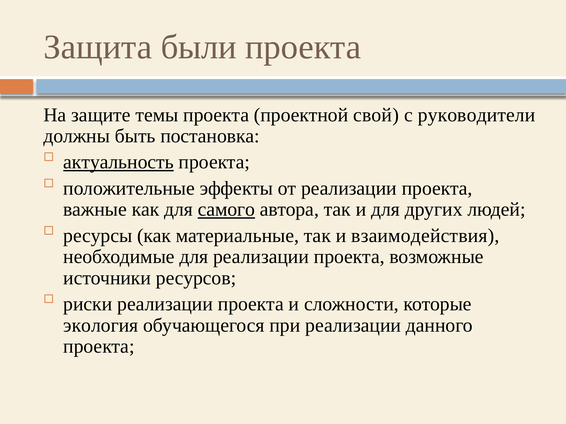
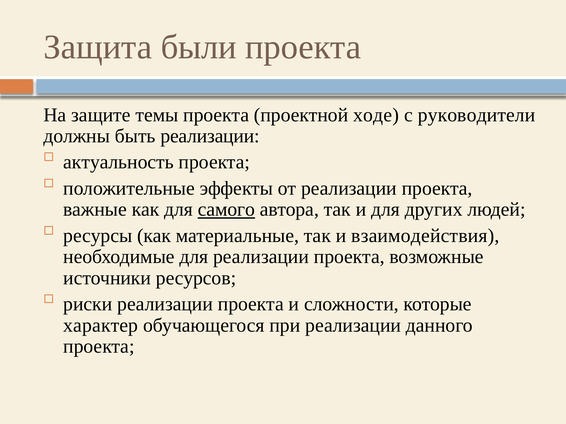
свой: свой -> ходе (376, 115)
быть постановка: постановка -> реализации (210, 136)
актуальность underline: present -> none (119, 162)
экология: экология -> характер (101, 326)
